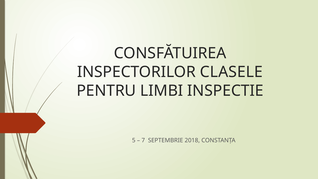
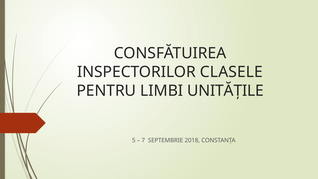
INSPECTIE: INSPECTIE -> UNITĂȚILE (225, 91)
